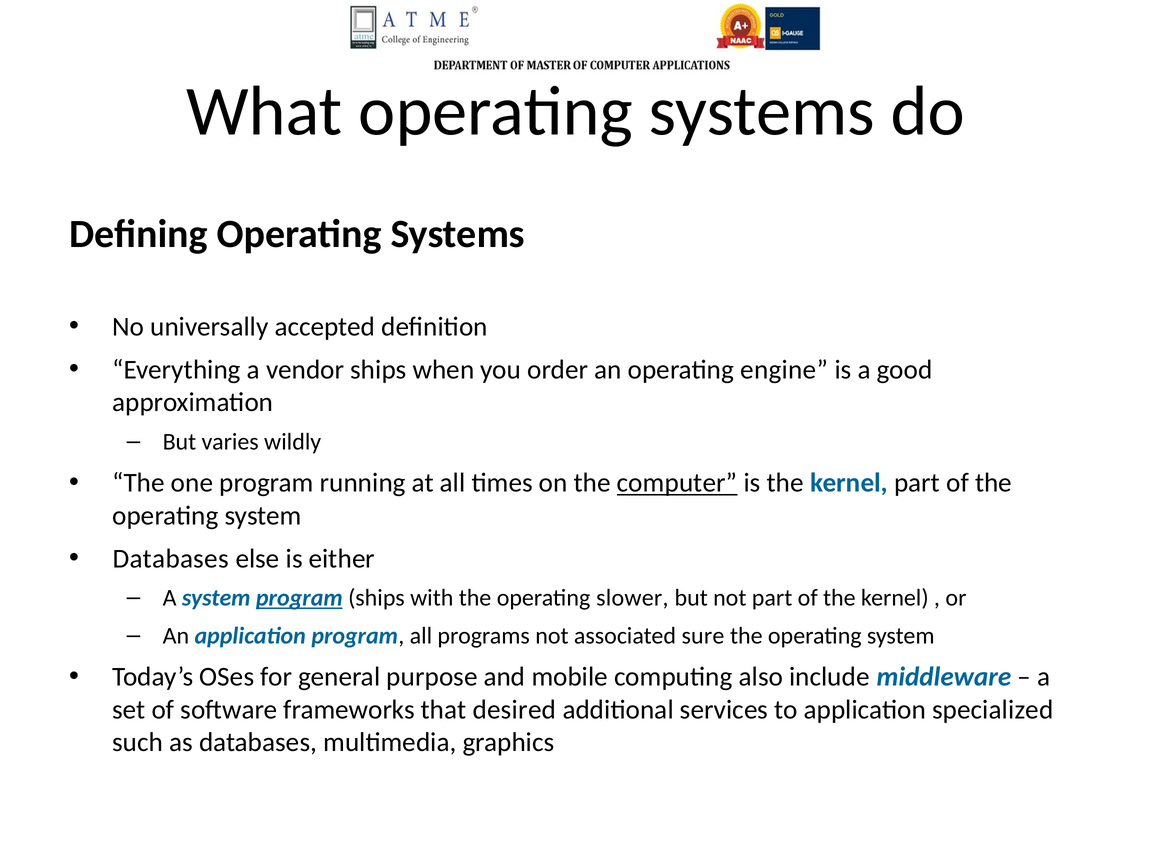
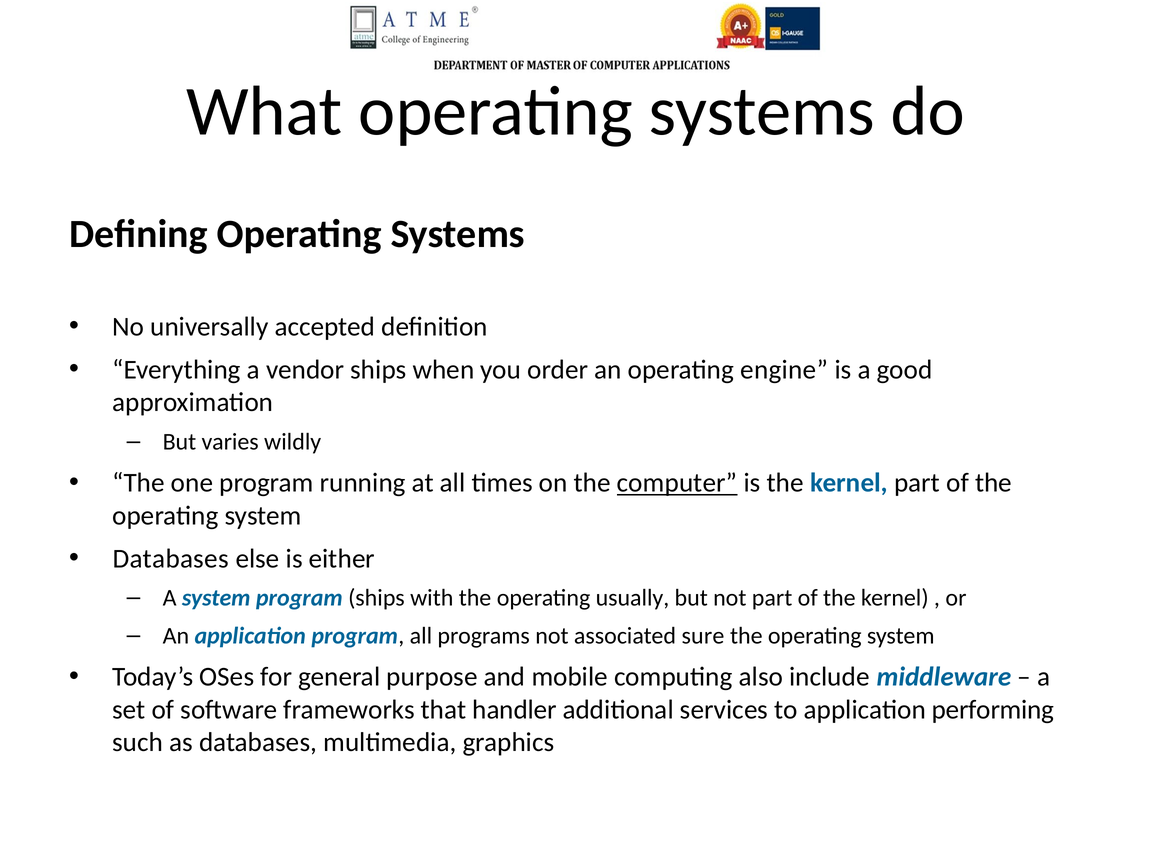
program underline: present -> none (299, 598)
slower: slower -> usually (632, 598)
desired: desired -> handler (515, 710)
specialized: specialized -> performing (993, 710)
